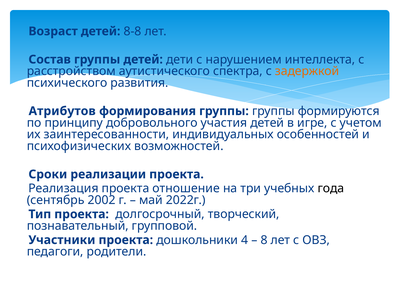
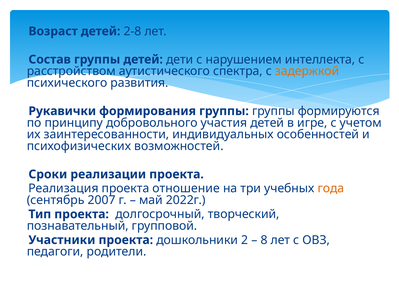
8-8: 8-8 -> 2-8 (133, 31)
Атрибутов: Атрибутов -> Рукавички (62, 111)
года colour: black -> orange (331, 189)
2002: 2002 -> 2007 (102, 200)
4: 4 -> 2 (245, 240)
